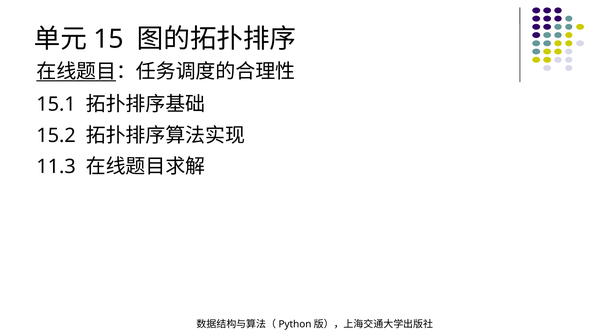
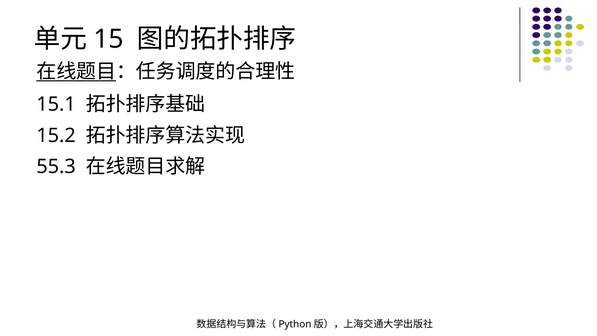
11.3: 11.3 -> 55.3 (56, 167)
